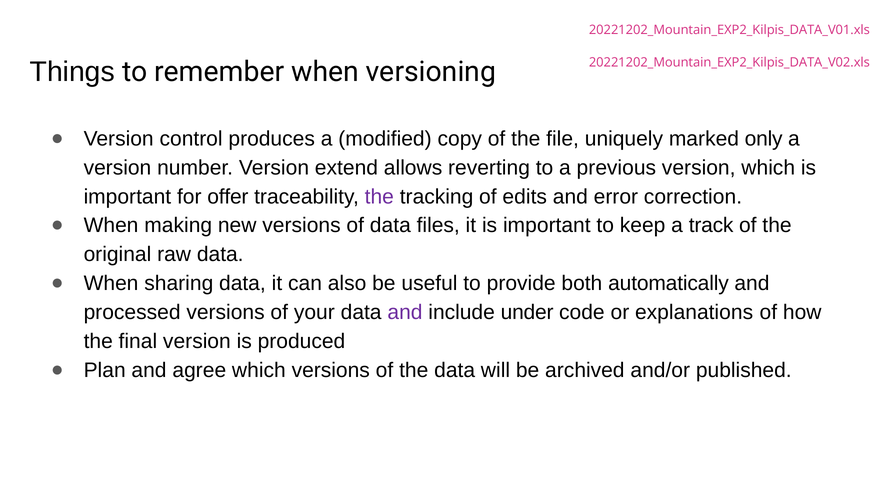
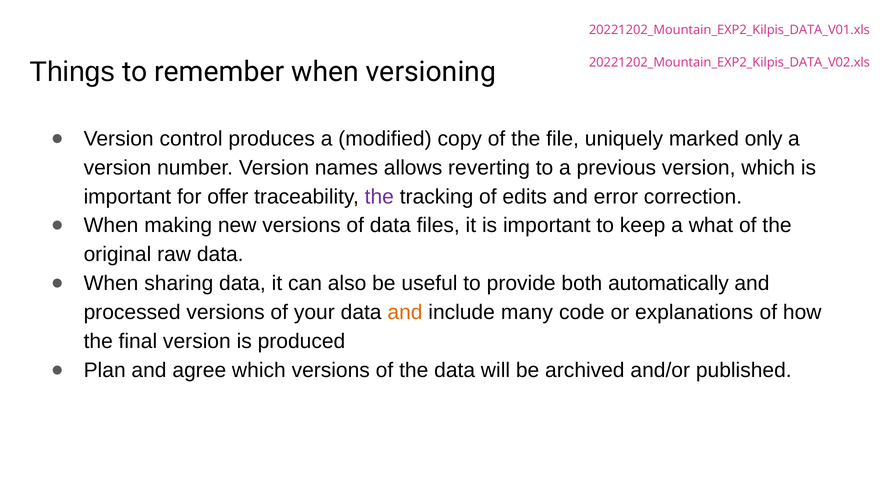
extend: extend -> names (346, 168)
track: track -> what (711, 226)
and colour: purple -> orange (405, 312)
under: under -> many (527, 312)
